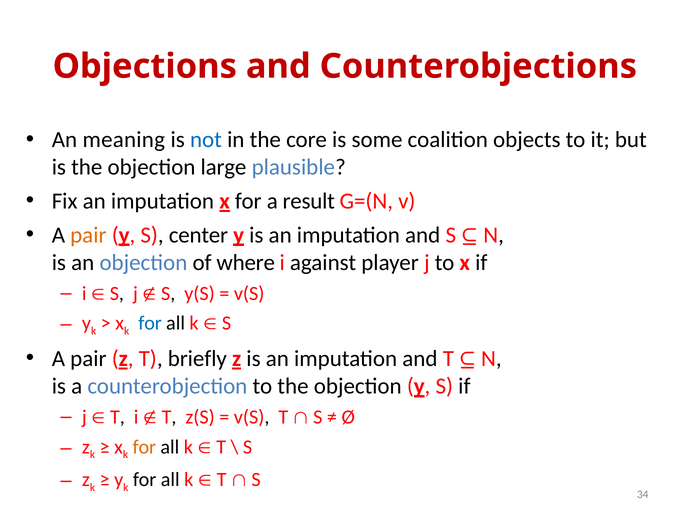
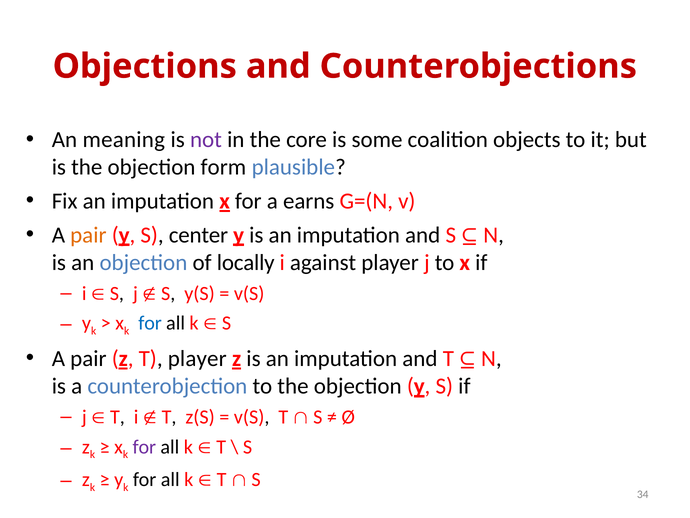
not colour: blue -> purple (206, 140)
large: large -> form (223, 167)
result: result -> earns (309, 201)
where: where -> locally (246, 262)
T briefly: briefly -> player (197, 358)
for colour: orange -> purple (144, 446)
